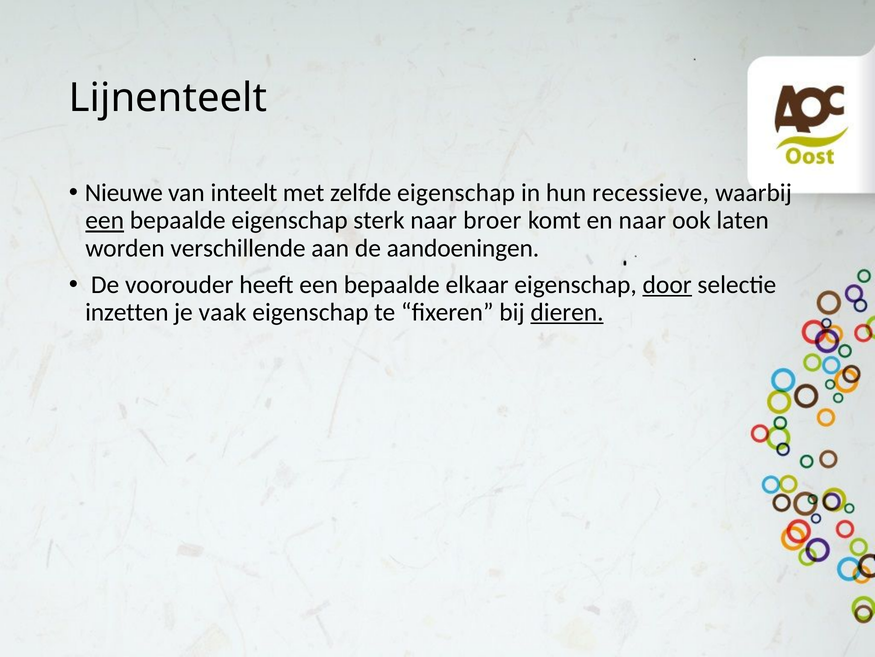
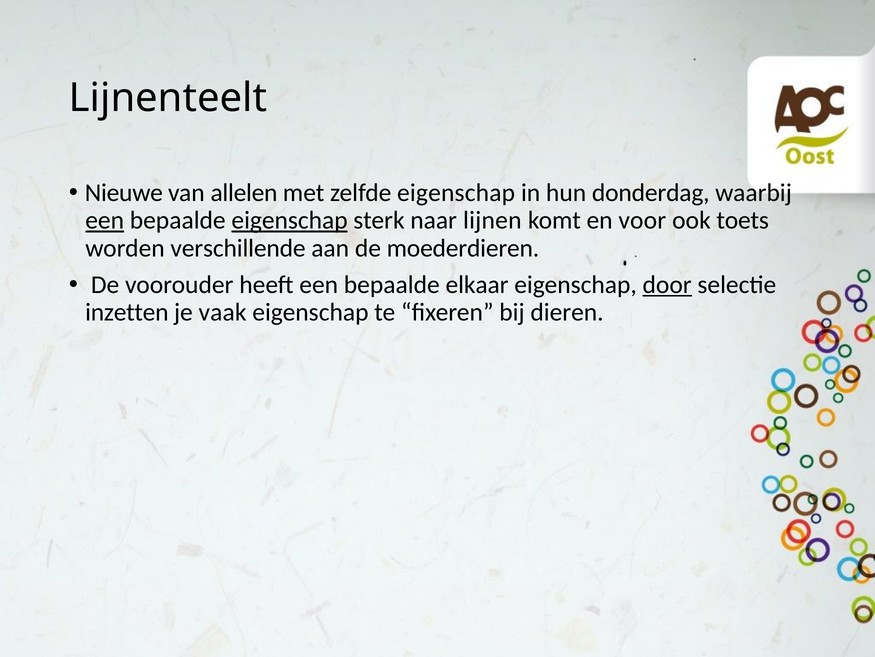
inteelt: inteelt -> allelen (244, 193)
recessieve: recessieve -> donderdag (651, 193)
eigenschap underline: none -> present (290, 220)
broer: broer -> lijnen (492, 220)
en naar: naar -> voor (642, 220)
laten: laten -> toets (743, 220)
aandoeningen: aandoeningen -> moederdieren (463, 248)
dieren underline: present -> none (567, 312)
